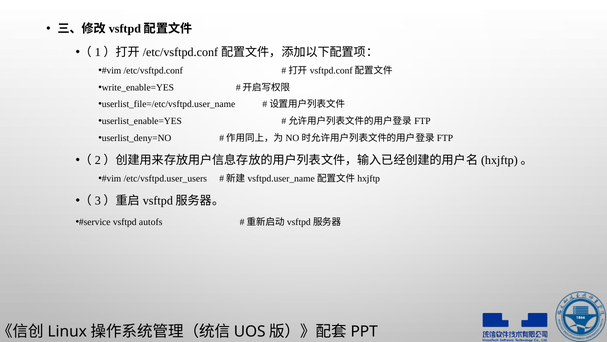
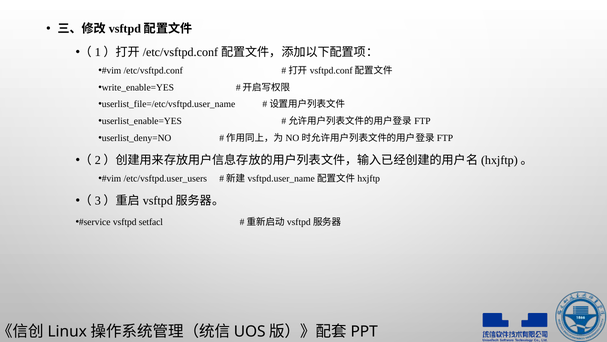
autofs: autofs -> setfacl (151, 222)
